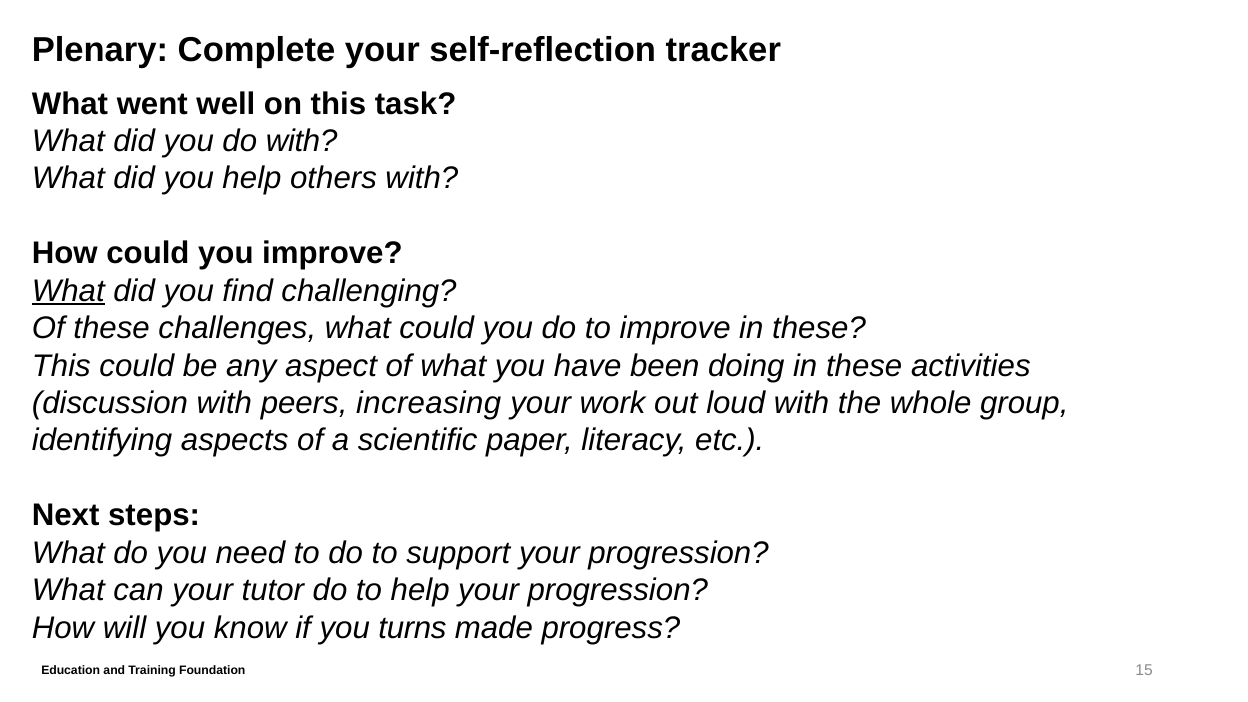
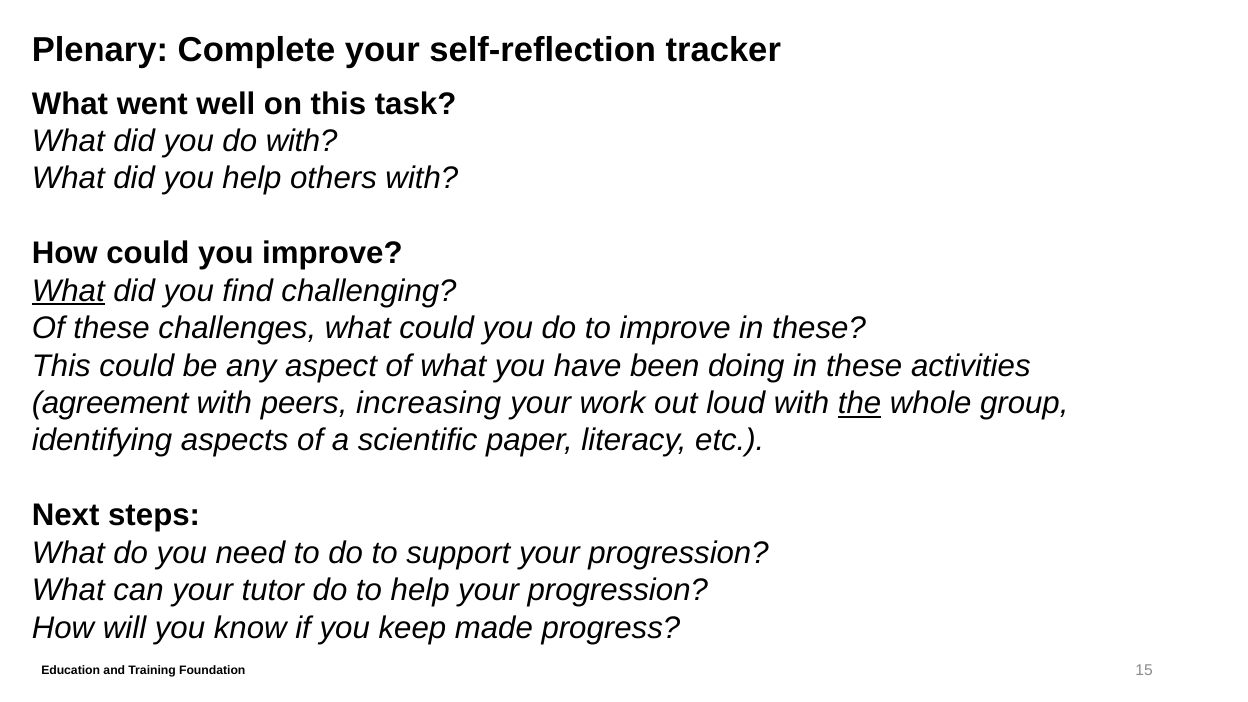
discussion: discussion -> agreement (110, 403)
the underline: none -> present (860, 403)
turns: turns -> keep (412, 628)
